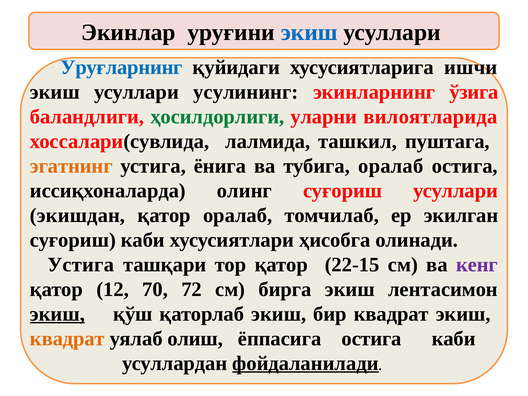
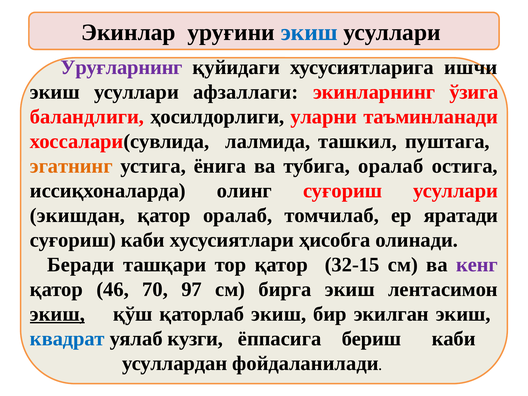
Уруғларнинг colour: blue -> purple (122, 67)
усулининг: усулининг -> афзаллаги (246, 92)
ҳосилдорлиги colour: green -> black (217, 117)
вилоятларида: вилоятларида -> таъминланади (431, 117)
экилган: экилган -> яратади (461, 215)
Устига: Устига -> Беради (81, 265)
22-15: 22-15 -> 32-15 (352, 265)
12: 12 -> 46 (113, 289)
72: 72 -> 97 (192, 289)
бир квадрат: квадрат -> экилган (391, 314)
квадрат colour: orange -> blue (67, 339)
олиш: олиш -> кузги (195, 339)
ёппасига остига: остига -> бериш (372, 339)
фойдаланилади underline: present -> none (305, 363)
